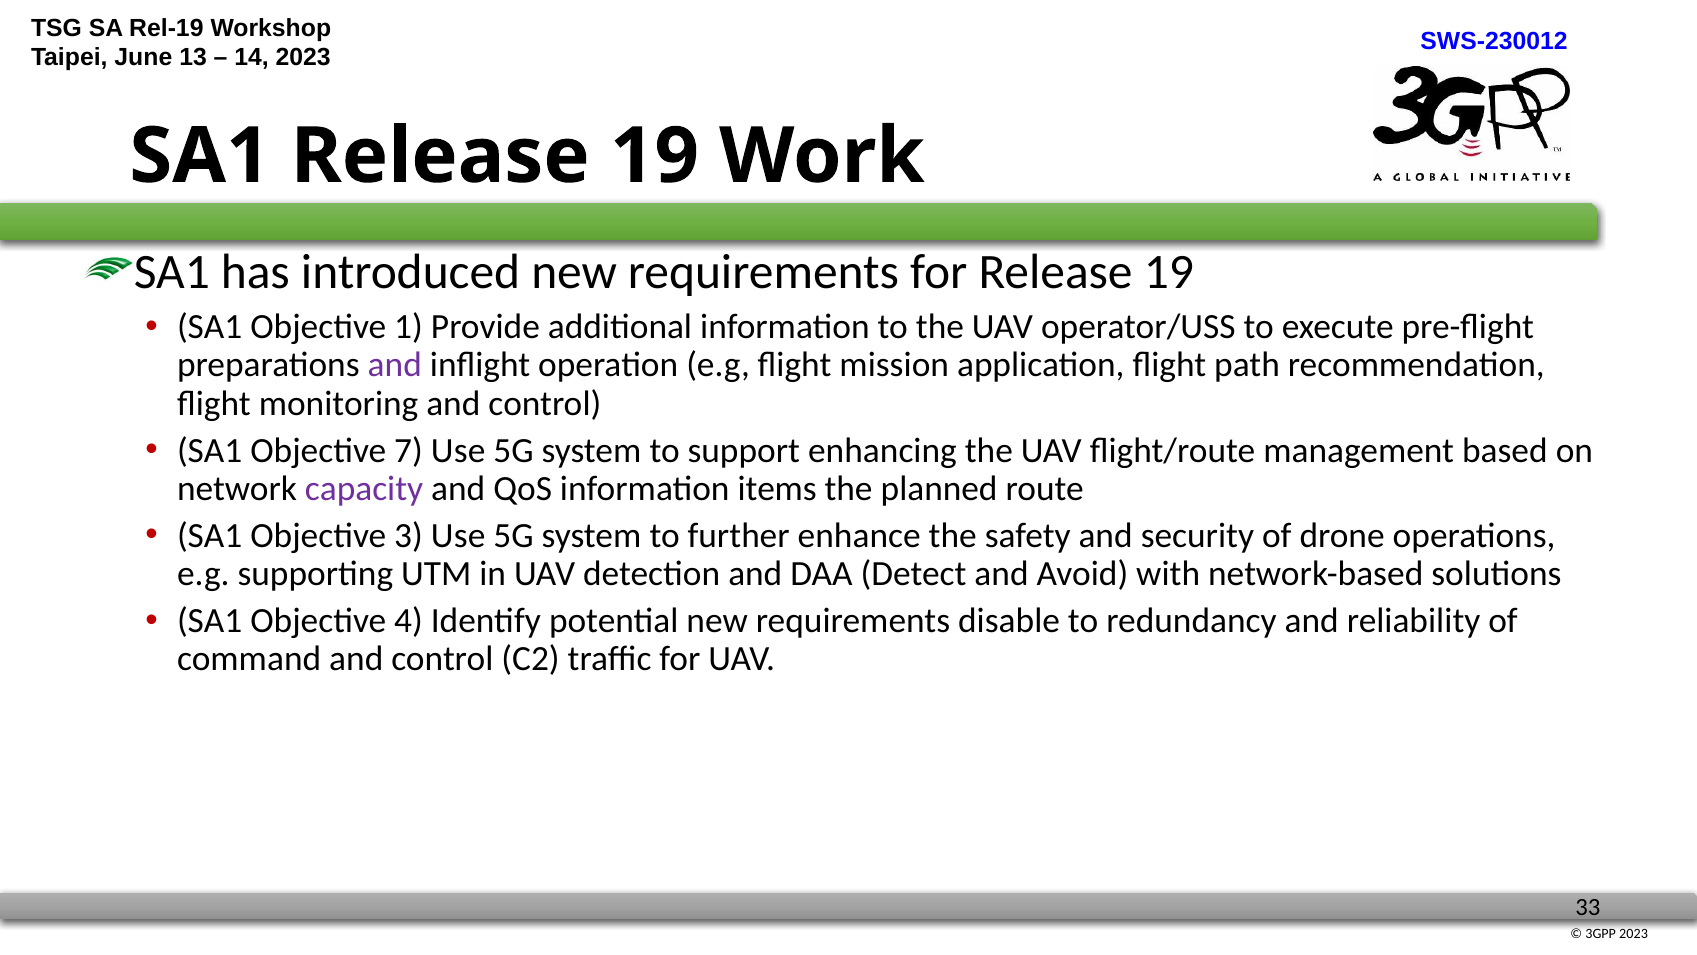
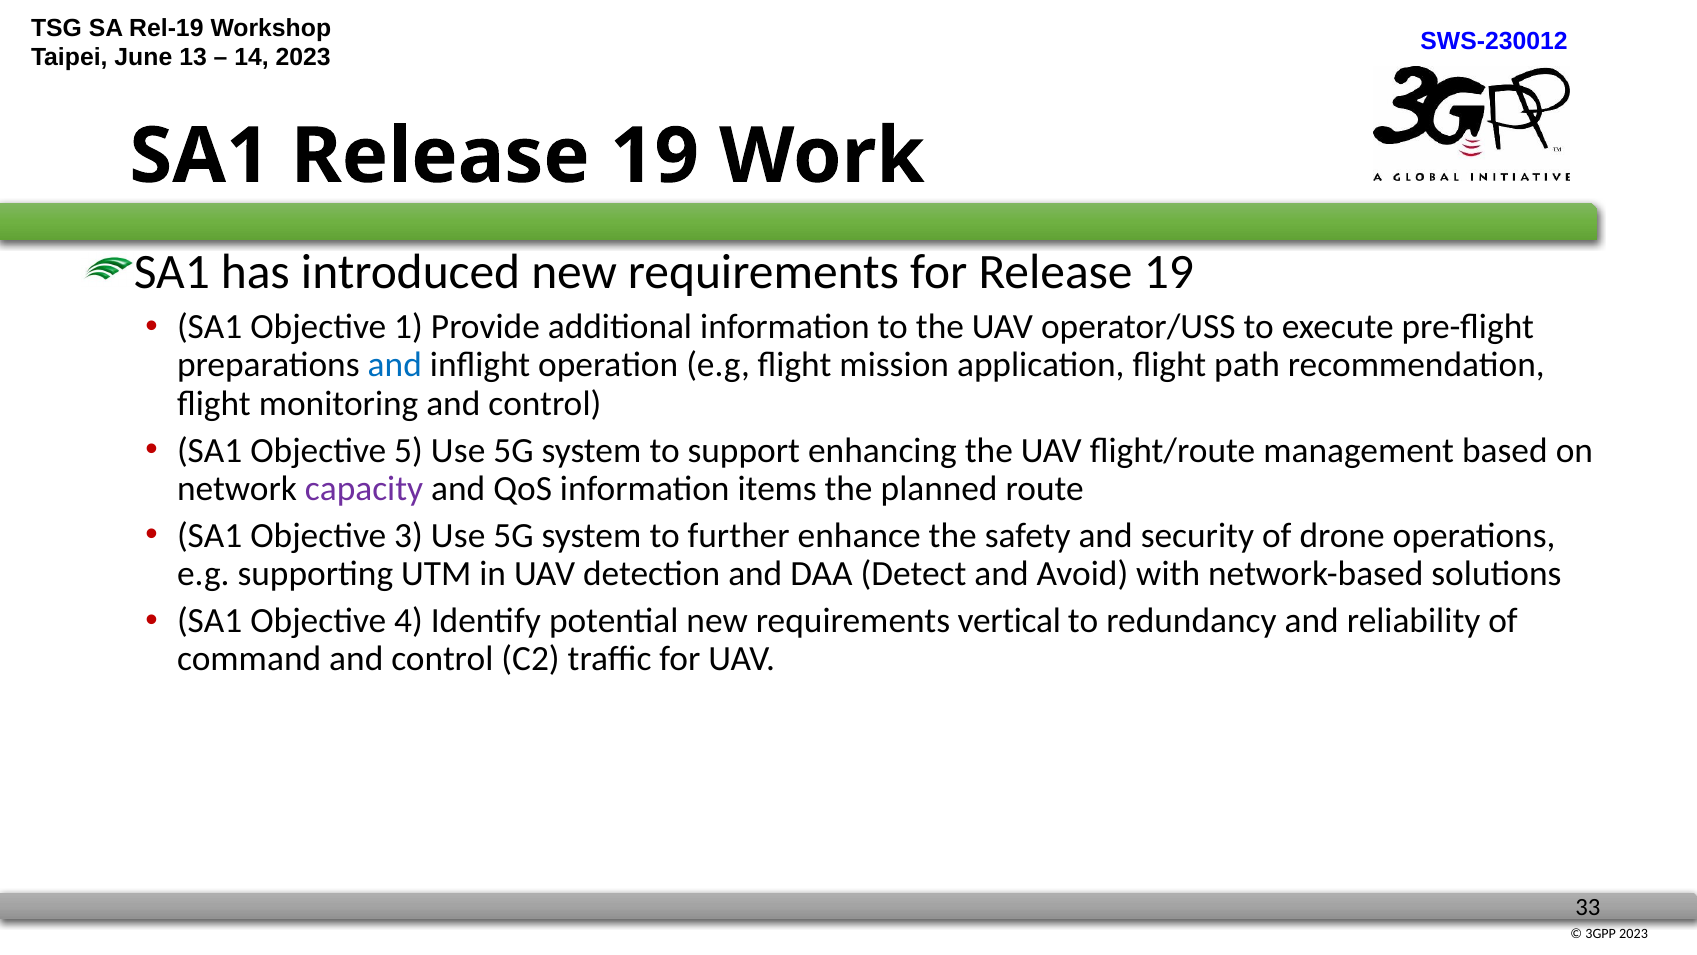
and colour: purple -> blue (395, 365)
7: 7 -> 5 (409, 450)
disable: disable -> vertical (1009, 621)
